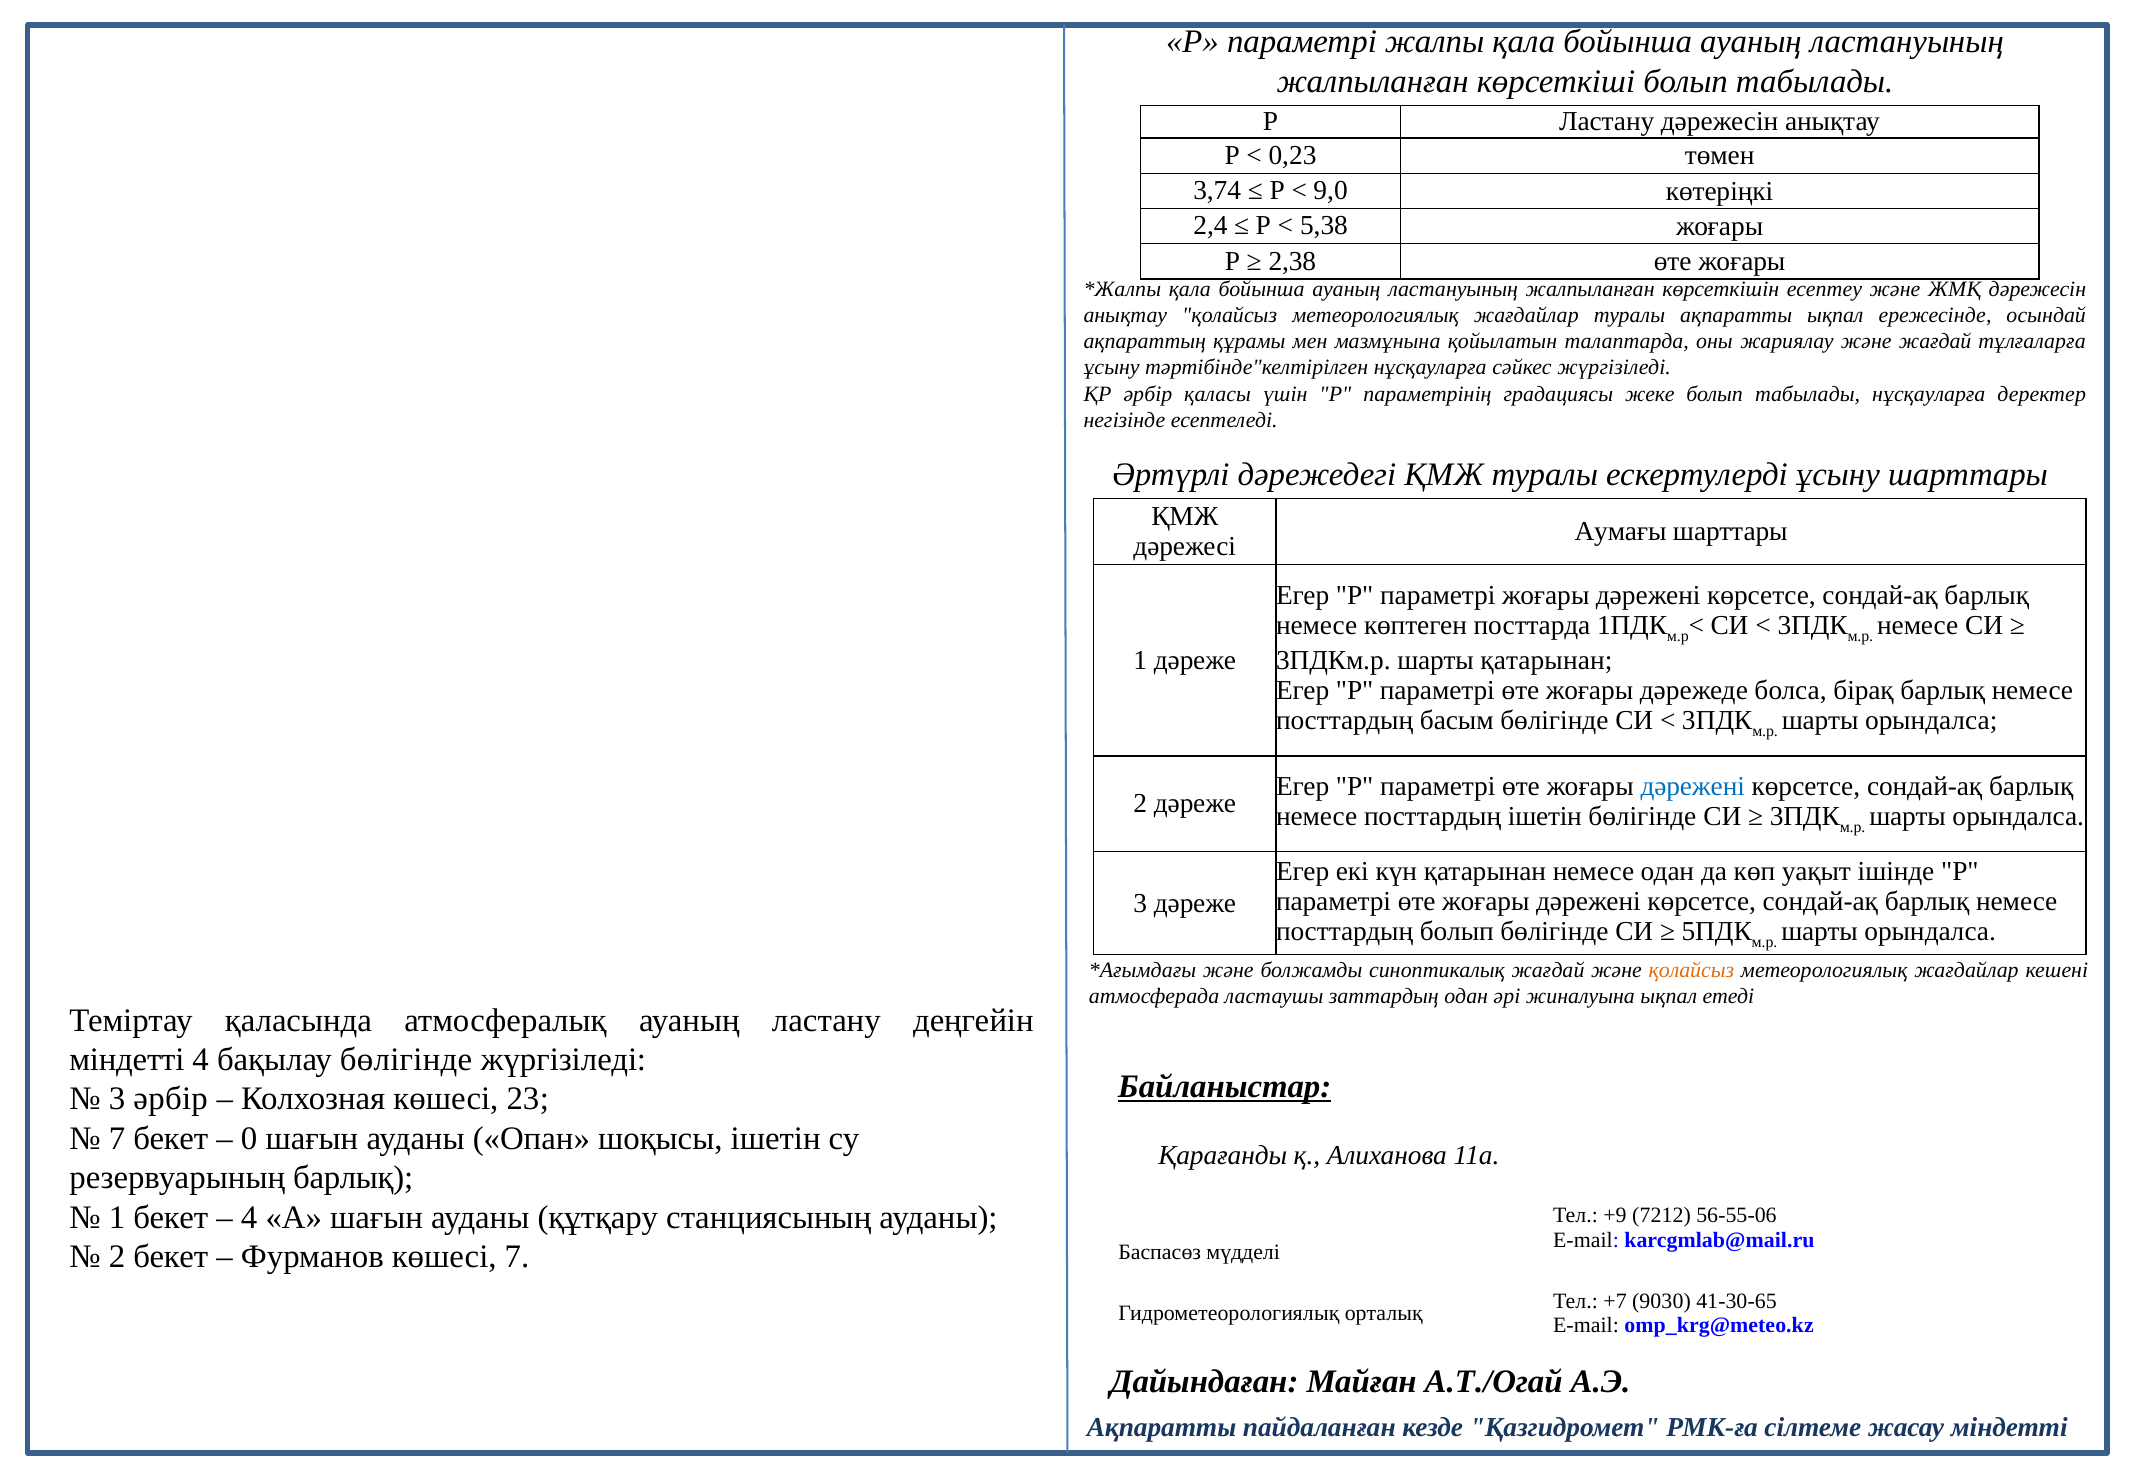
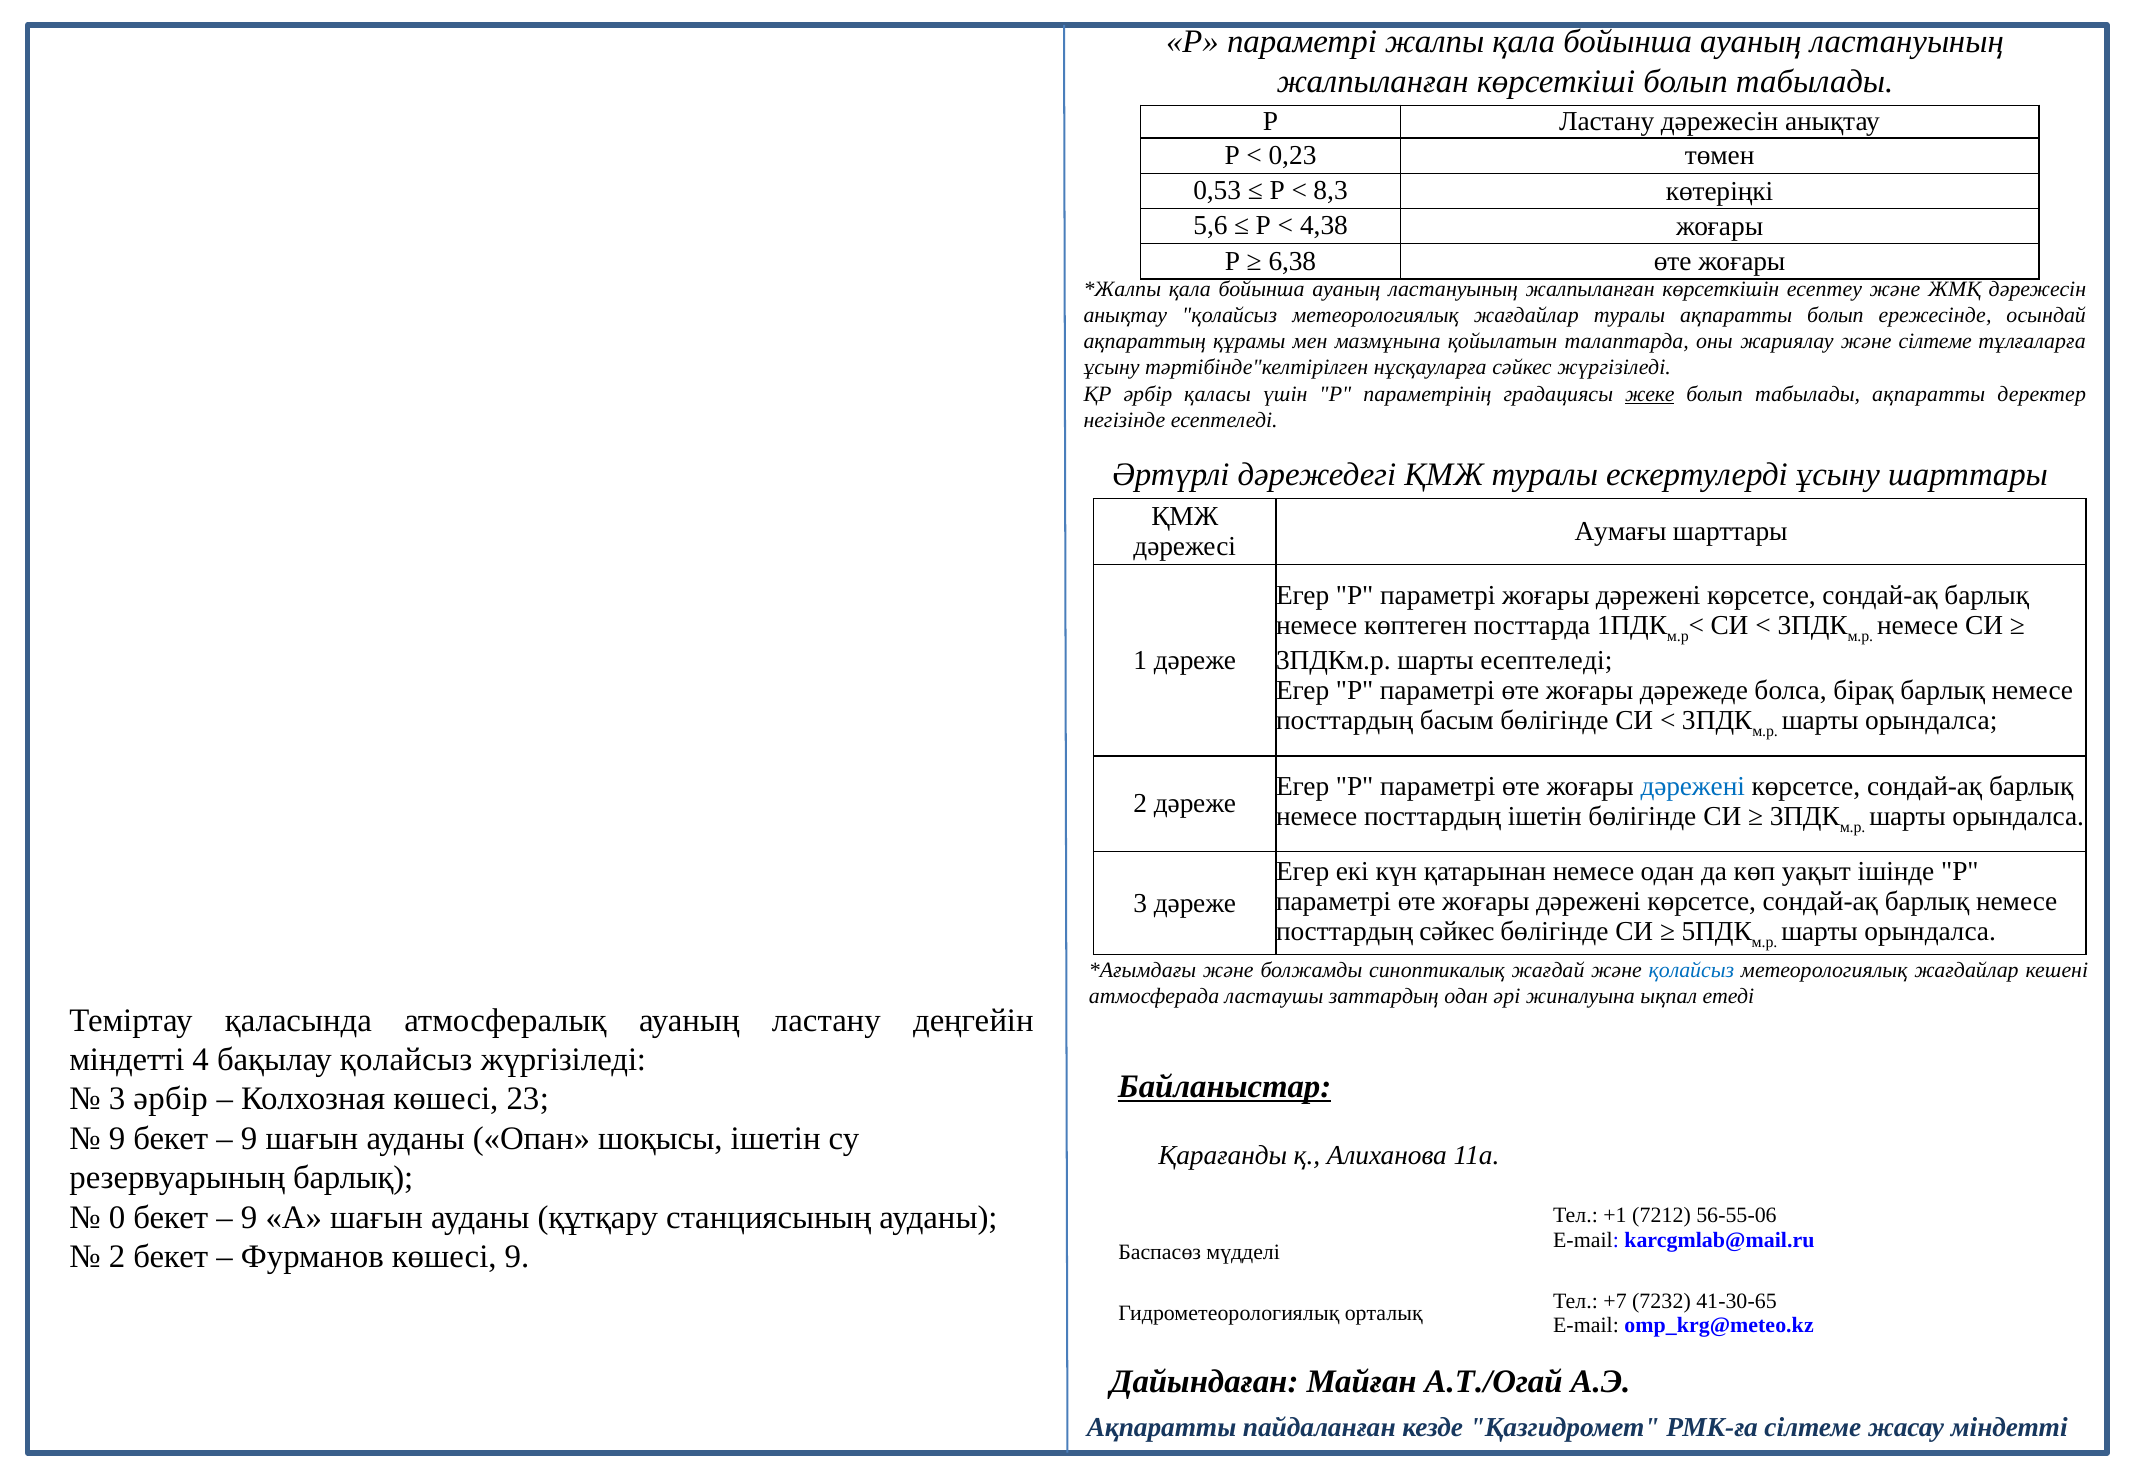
3,74: 3,74 -> 0,53 (1217, 191)
9,0: 9,0 -> 8,3 (1331, 191)
2,4: 2,4 -> 5,6 (1210, 226)
5,38: 5,38 -> 4,38 (1324, 226)
2,38: 2,38 -> 6,38 (1292, 261)
ақпаратты ықпал: ықпал -> болып (1835, 315)
және жағдай: жағдай -> сілтеме (1935, 342)
жеке underline: none -> present (1650, 394)
табылады нұсқауларға: нұсқауларға -> ақпаратты (1929, 394)
шарты қатарынан: қатарынан -> есептеледі (1546, 660)
посттардың болып: болып -> сәйкес (1457, 931)
қолайсыз colour: orange -> blue (1691, 970)
бақылау бөлігінде: бөлігінде -> қолайсыз (406, 1060)
7: 7 -> 9 (117, 1139)
0: 0 -> 9 (249, 1139)
1: 1 -> 0 (117, 1217)
4: 4 -> 9 (249, 1217)
+9: +9 -> +1 (1615, 1216)
көшесі 7: 7 -> 9 (517, 1257)
9030: 9030 -> 7232 (1661, 1301)
